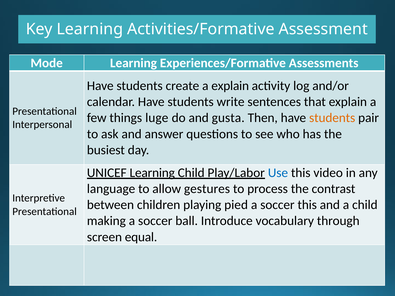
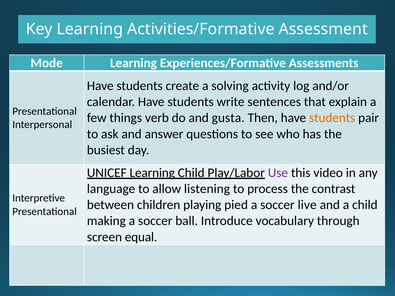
a explain: explain -> solving (230, 86)
luge: luge -> verb (157, 118)
Use colour: blue -> purple (278, 173)
gestures: gestures -> listening (207, 189)
soccer this: this -> live (307, 205)
